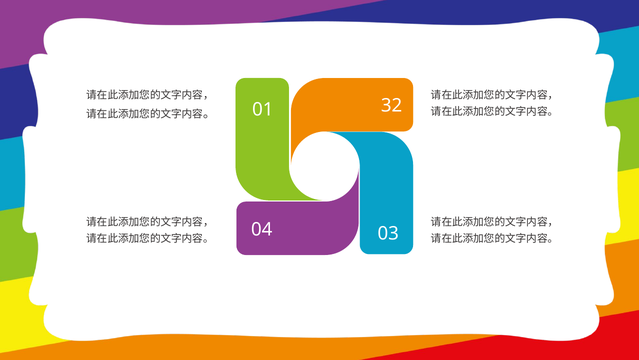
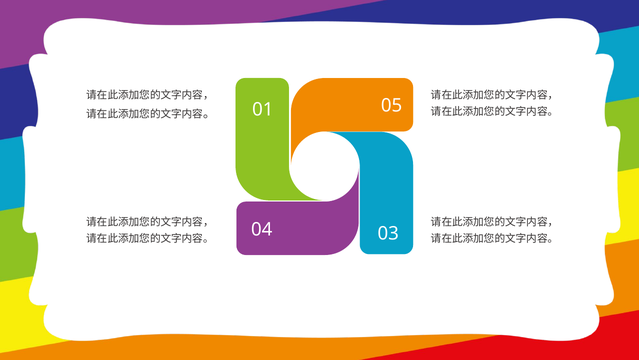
32: 32 -> 05 (392, 105)
